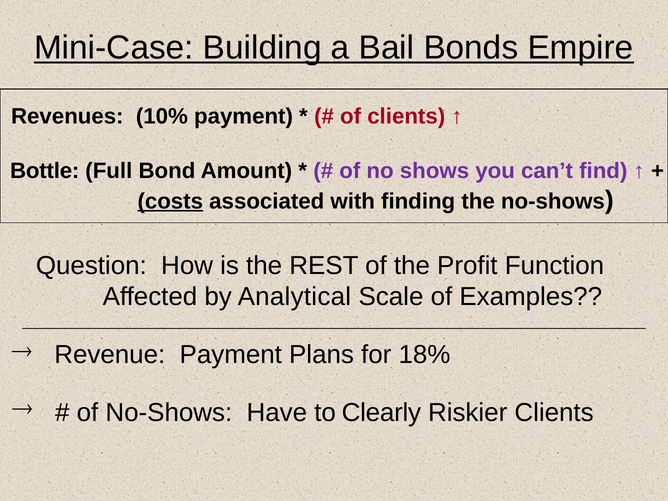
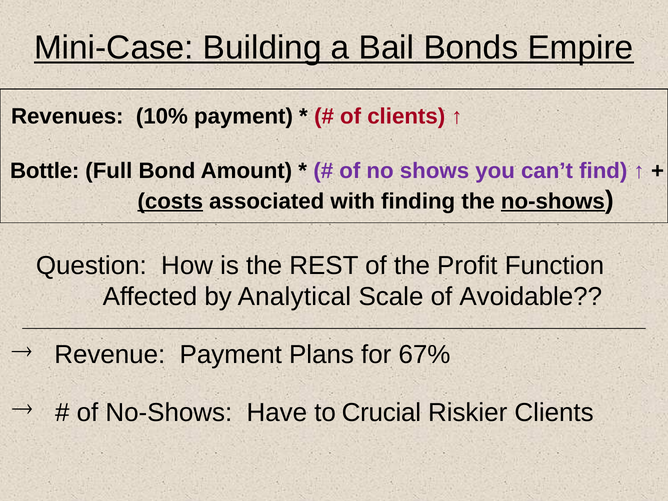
no-shows underline: none -> present (553, 201)
Examples: Examples -> Avoidable (531, 297)
18%: 18% -> 67% (424, 355)
Clearly: Clearly -> Crucial (381, 413)
